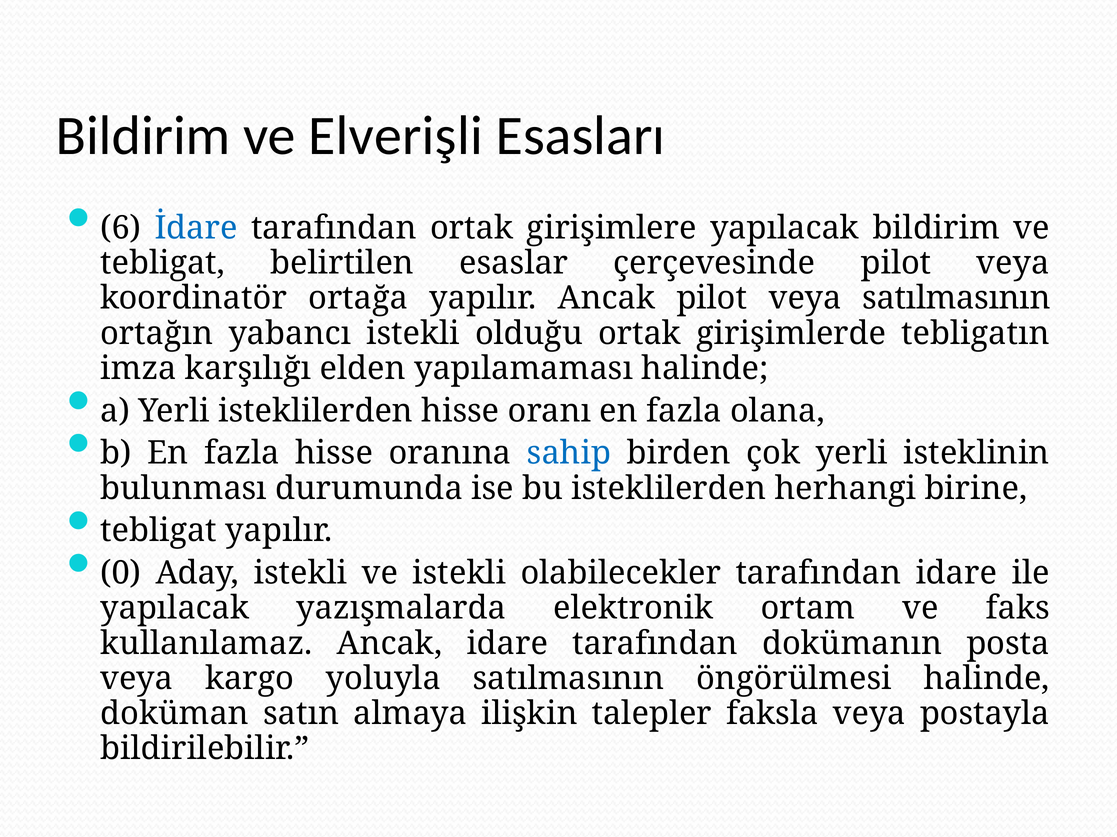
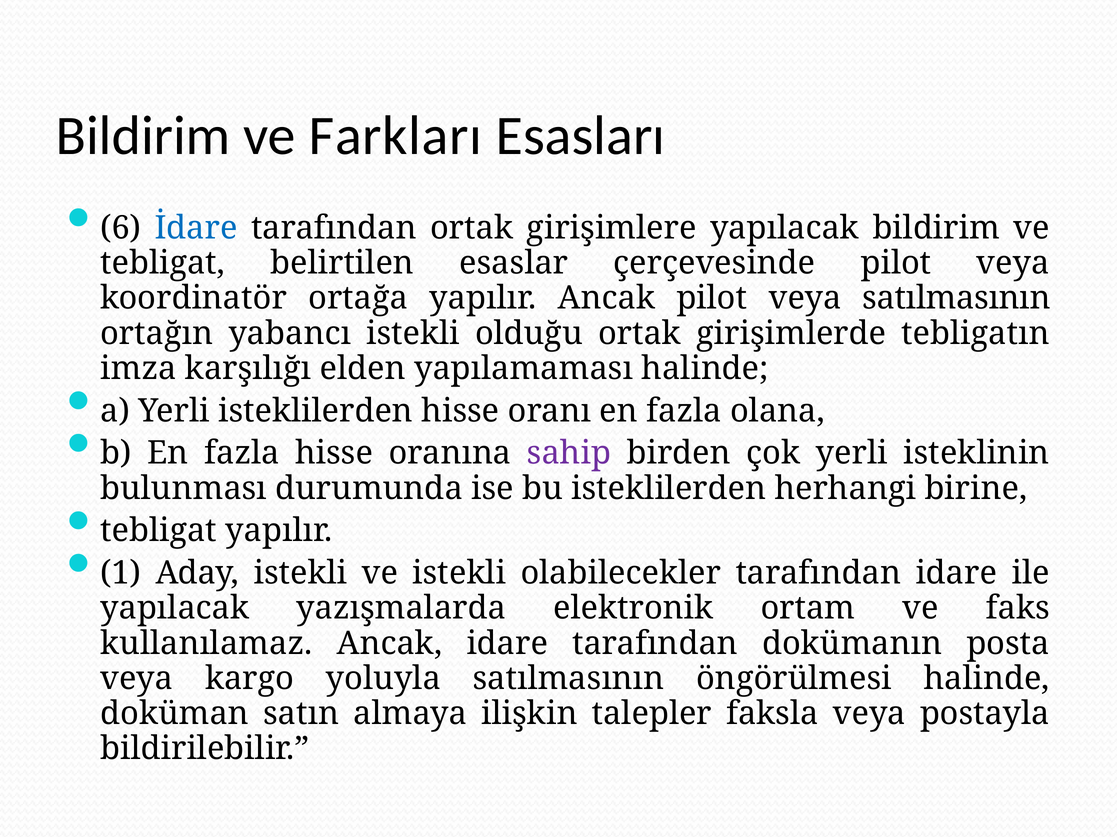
Elverişli: Elverişli -> Farkları (395, 136)
sahip colour: blue -> purple (569, 454)
0: 0 -> 1 (121, 574)
